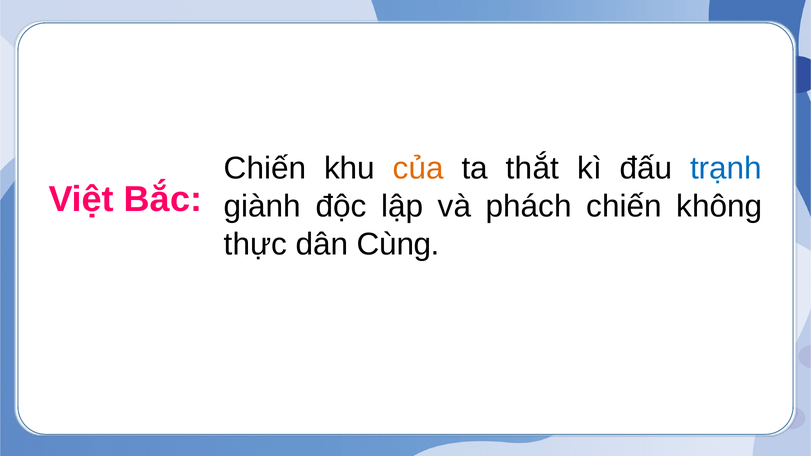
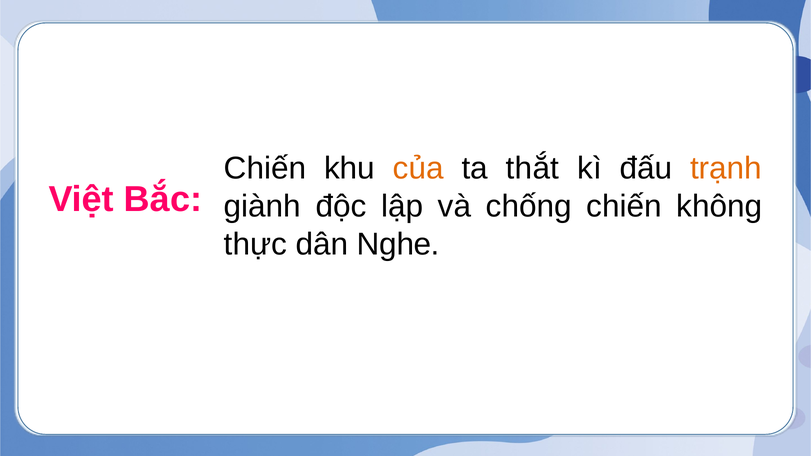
trạnh colour: blue -> orange (726, 169)
phách: phách -> chống (529, 206)
Cùng: Cùng -> Nghe (398, 244)
